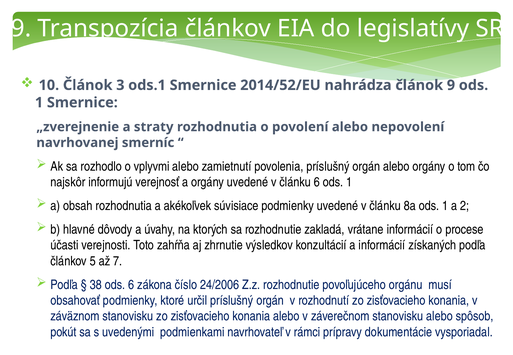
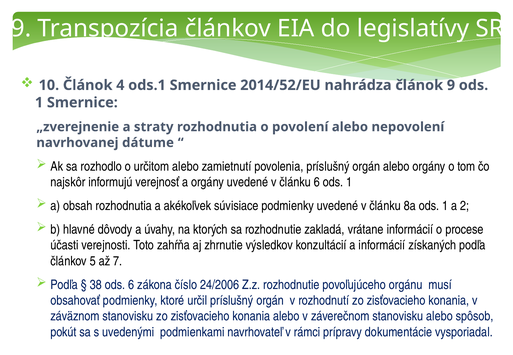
3: 3 -> 4 (120, 85)
smerníc: smerníc -> dátume (148, 143)
vplyvmi: vplyvmi -> určitom (152, 166)
